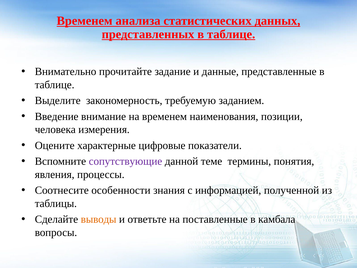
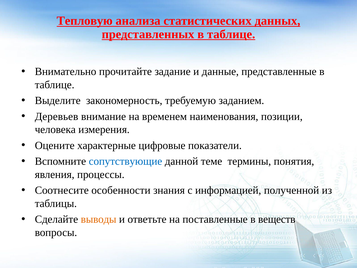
Временем: Временем -> Тепловую (85, 21)
Введение: Введение -> Деревьев (57, 116)
сопутствующие colour: purple -> blue (125, 161)
камбала: камбала -> веществ (277, 219)
